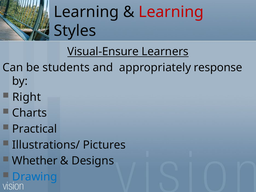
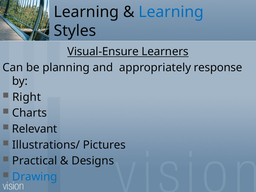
Learning colour: red -> blue (171, 12)
students: students -> planning (66, 68)
Practical: Practical -> Relevant (35, 129)
Whether: Whether -> Practical (35, 161)
